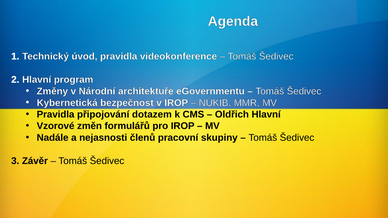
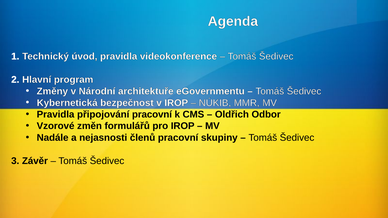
připojování dotazem: dotazem -> pracovní (152, 115)
Oldřich Hlavní: Hlavní -> Odbor (266, 115)
